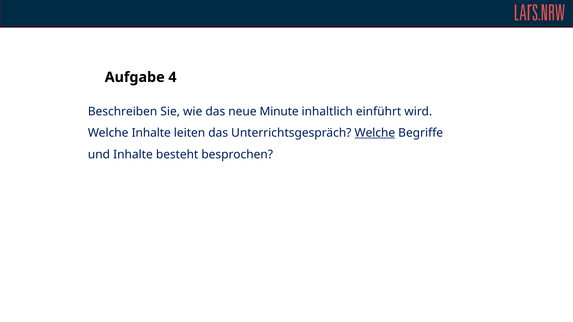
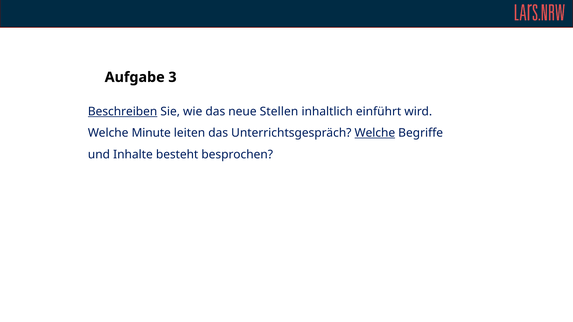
4: 4 -> 3 (172, 77)
Beschreiben underline: none -> present (123, 112)
Minute: Minute -> Stellen (279, 112)
Welche Inhalte: Inhalte -> Minute (151, 133)
